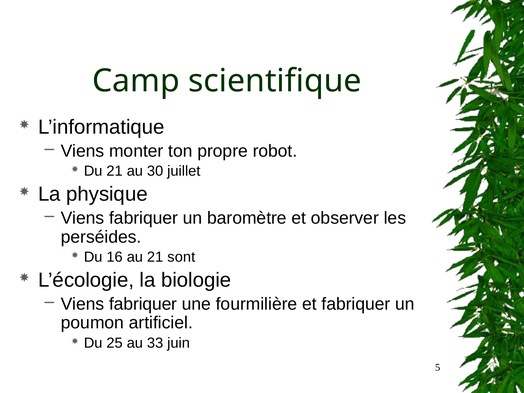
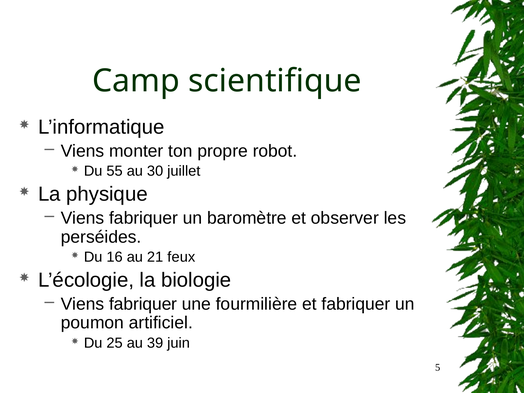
Du 21: 21 -> 55 (115, 171)
sont: sont -> feux (181, 257)
33: 33 -> 39 (155, 343)
